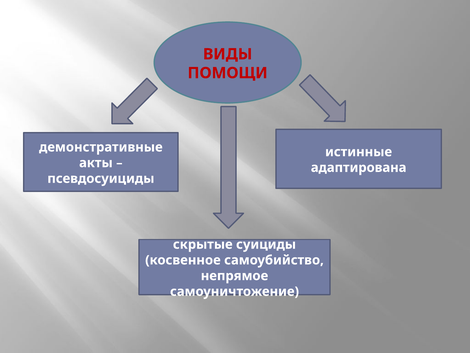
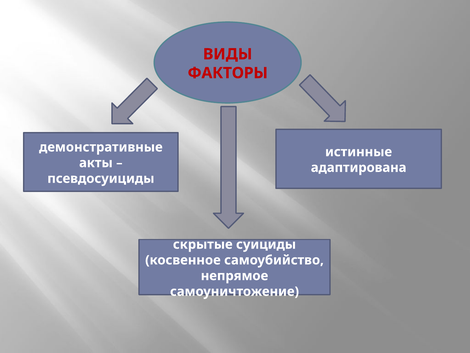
ПОМОЩИ: ПОМОЩИ -> ФАКТОРЫ (228, 73)
